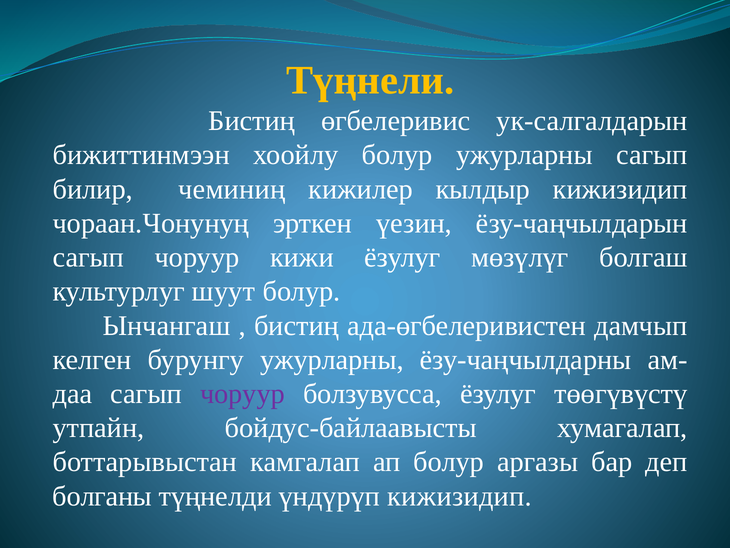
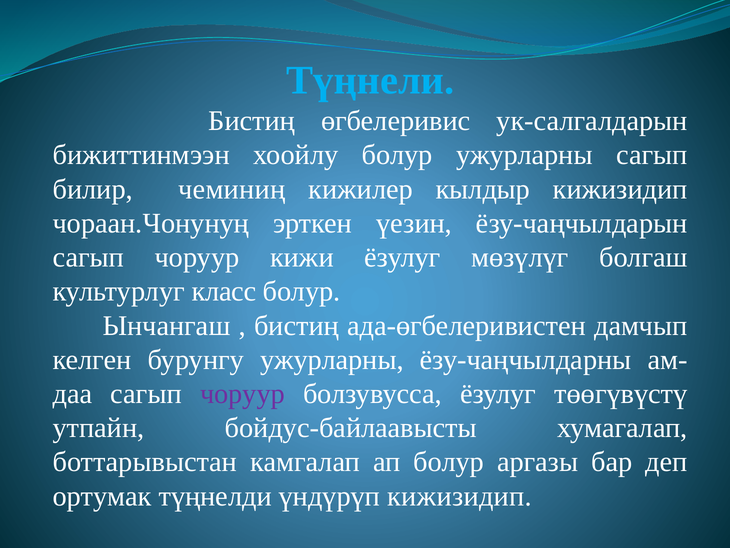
Түңнели colour: yellow -> light blue (370, 80)
шуут: шуут -> класс (224, 291)
болганы: болганы -> ортумак (102, 496)
